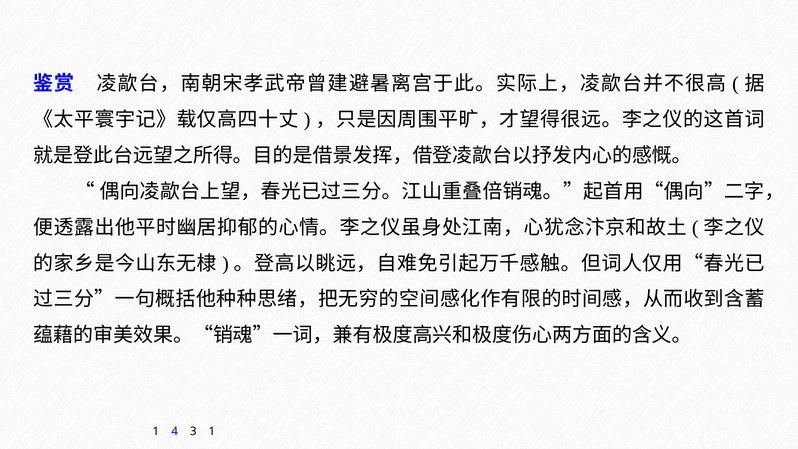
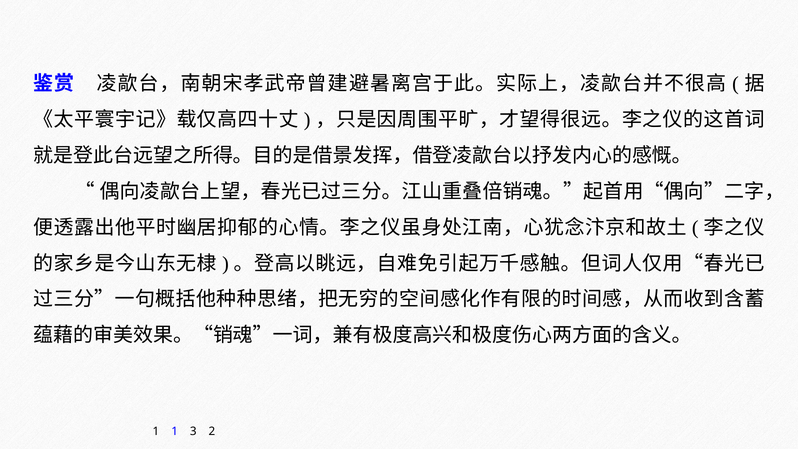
1 4: 4 -> 1 (175, 431)
3 1: 1 -> 2 (212, 431)
